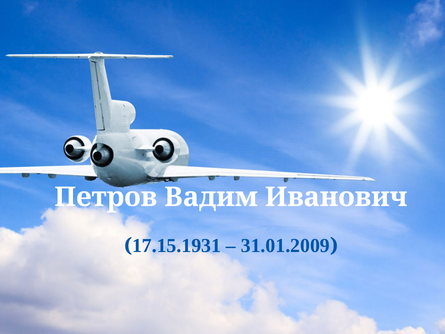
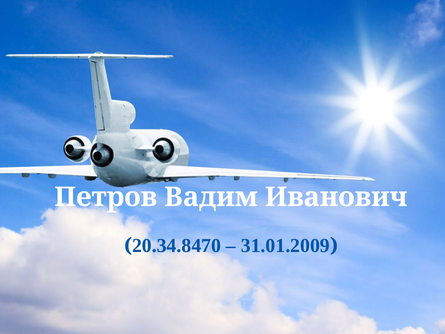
17.15.1931: 17.15.1931 -> 20.34.8470 (177, 245)
